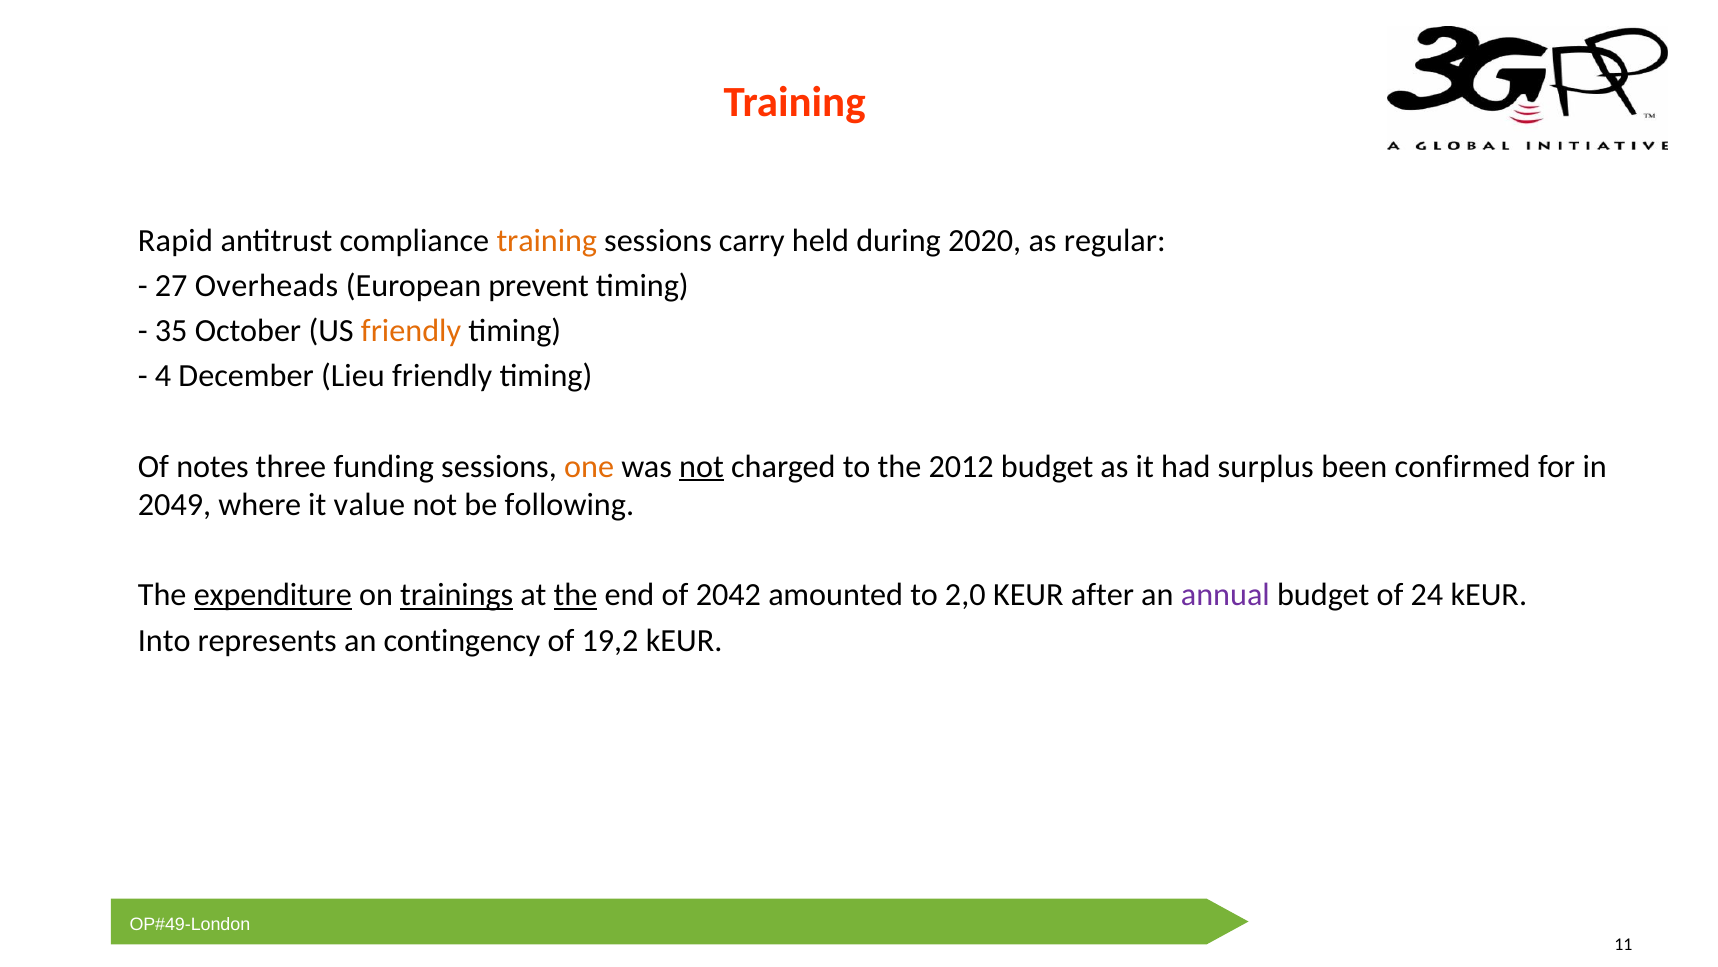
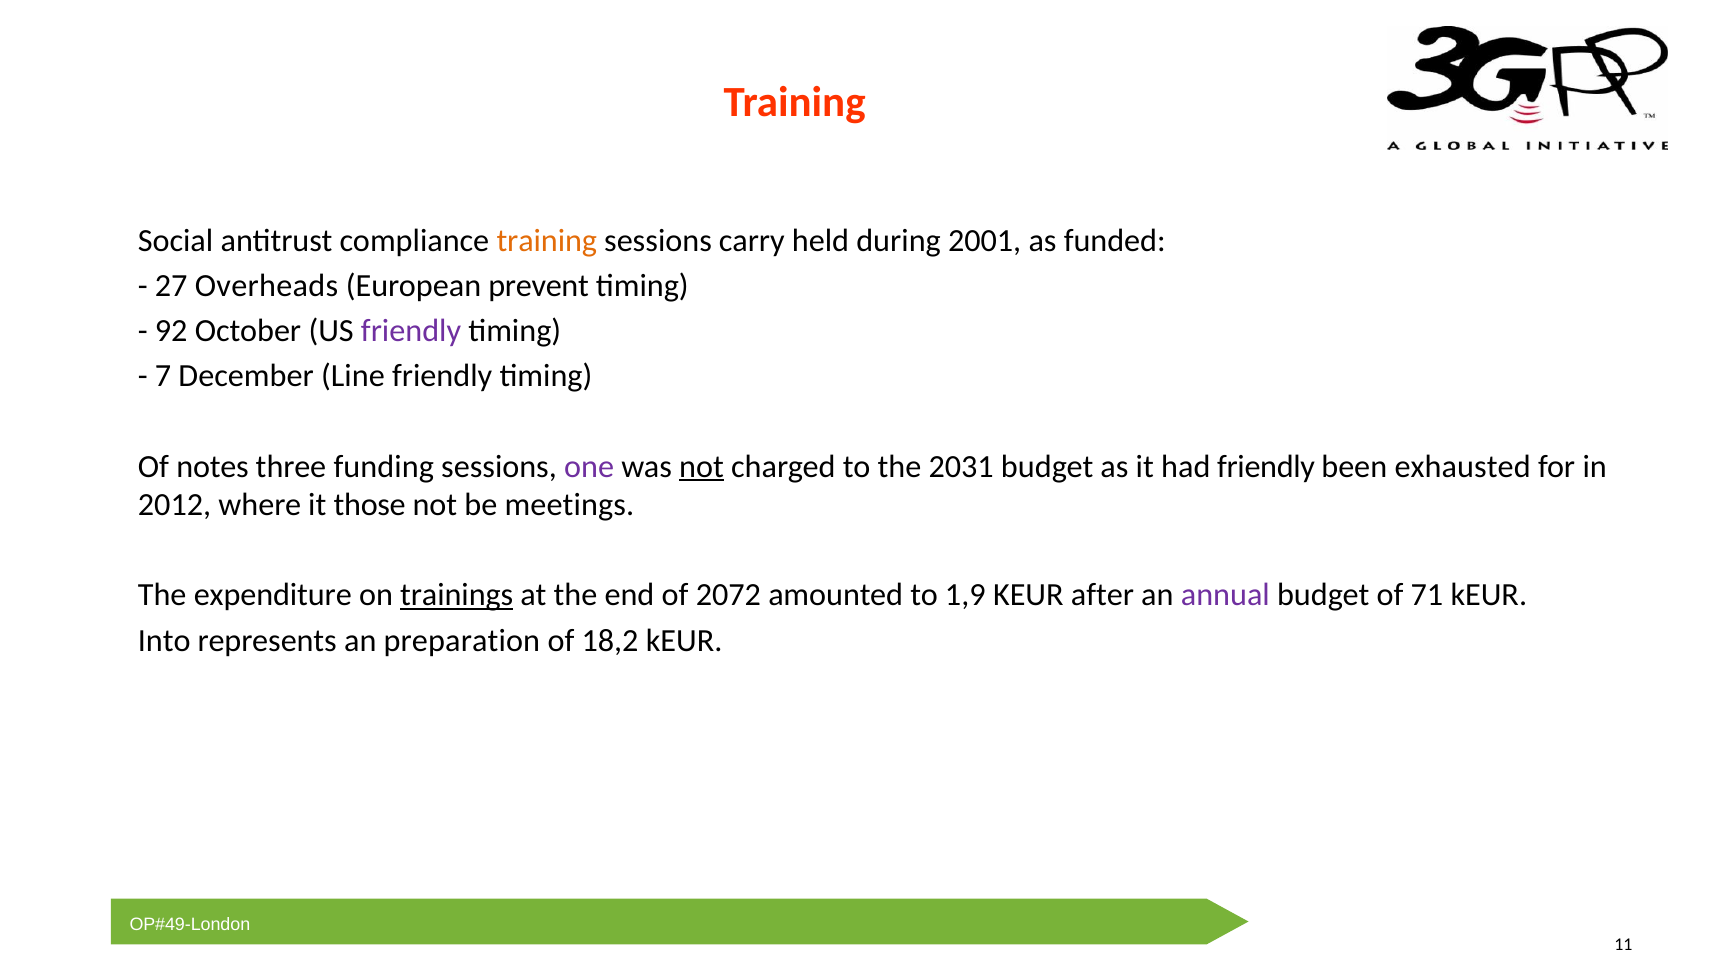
Rapid: Rapid -> Social (176, 241)
2020: 2020 -> 2001 (985, 241)
regular: regular -> funded (1115, 241)
35: 35 -> 92 (171, 331)
friendly colour: orange -> purple (411, 331)
4: 4 -> 7 (163, 376)
Lieu: Lieu -> Line (353, 376)
one colour: orange -> purple (589, 466)
2012: 2012 -> 2031 (961, 466)
had surplus: surplus -> friendly (1266, 466)
confirmed: confirmed -> exhausted (1463, 466)
2049: 2049 -> 2012 (175, 505)
value: value -> those (370, 505)
following: following -> meetings (569, 505)
expenditure underline: present -> none (273, 595)
the underline: present -> none (575, 595)
2042: 2042 -> 2072 (728, 595)
2,0: 2,0 -> 1,9 (965, 595)
24: 24 -> 71 (1427, 595)
contingency: contingency -> preparation (462, 640)
19,2: 19,2 -> 18,2 (610, 640)
